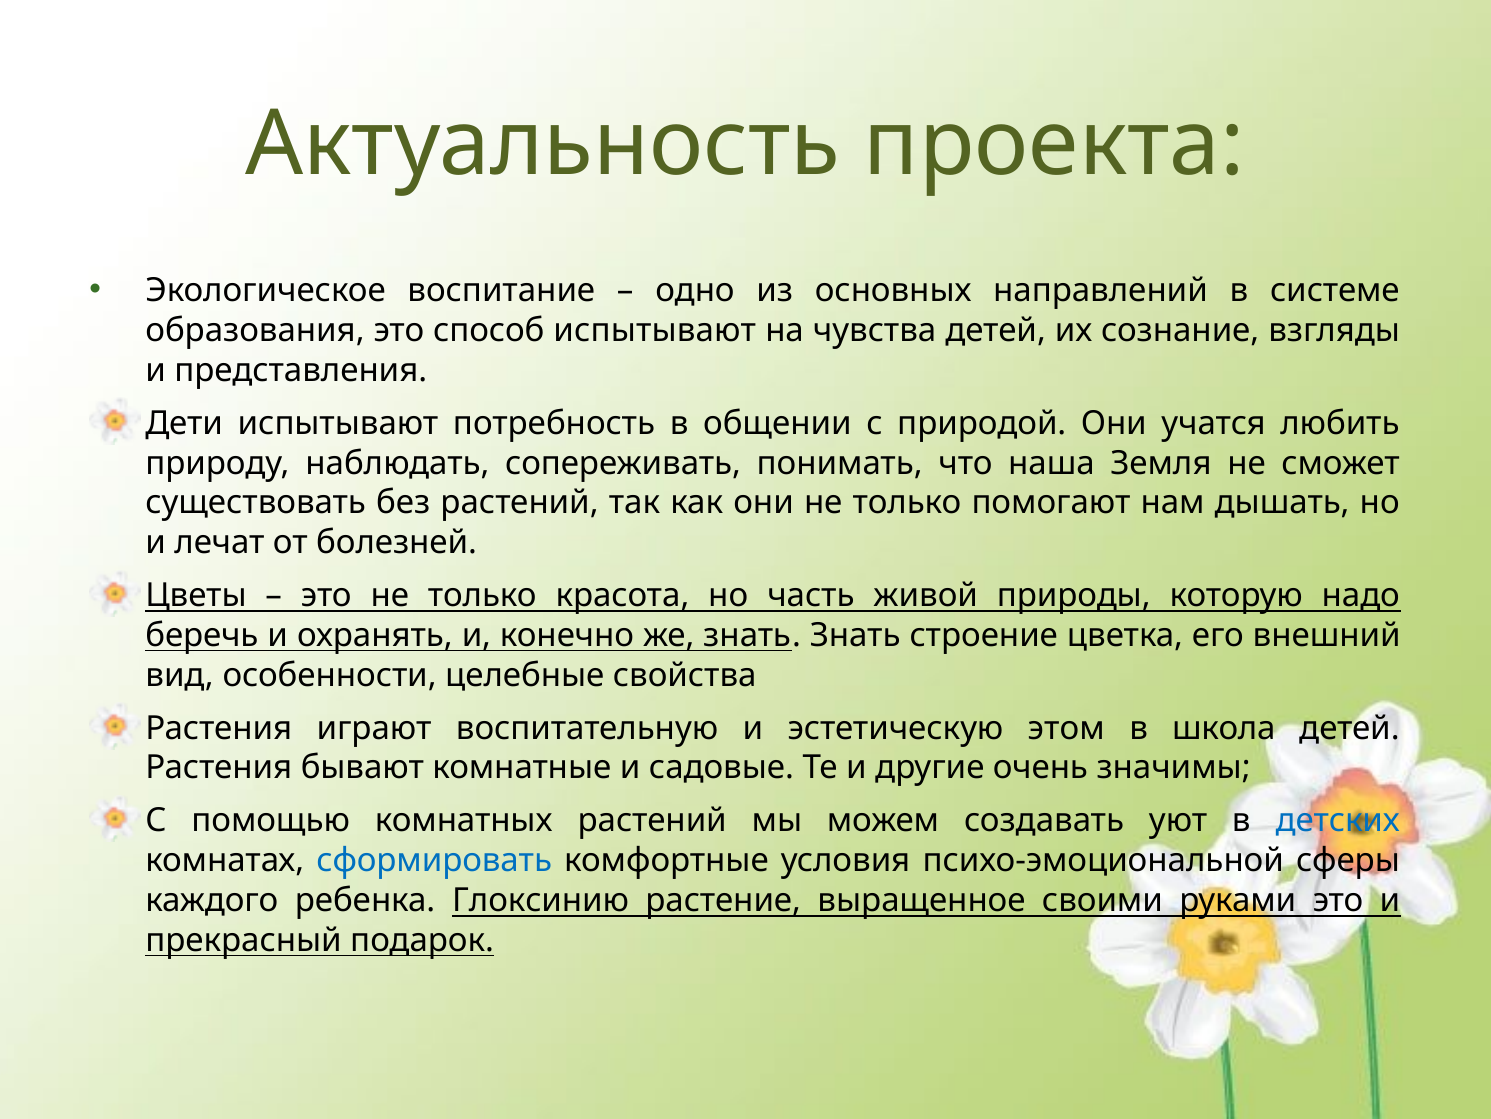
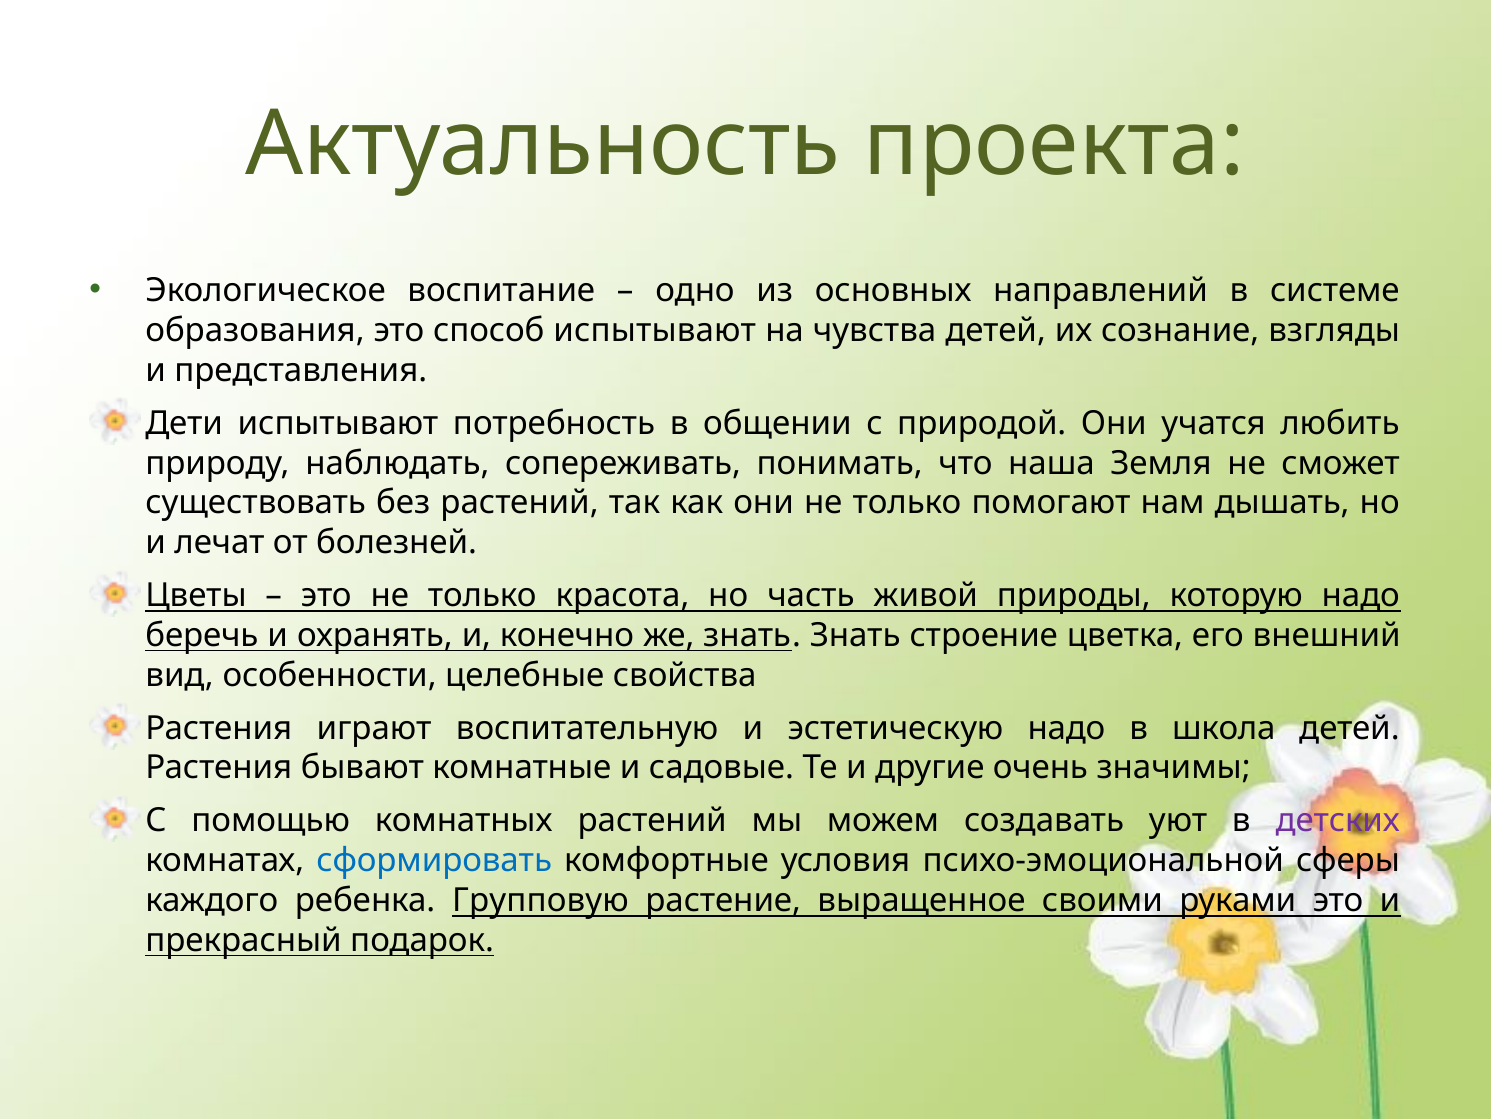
эстетическую этом: этом -> надо (1066, 728)
детских colour: blue -> purple (1338, 821)
Глоксинию: Глоксинию -> Групповую (540, 900)
